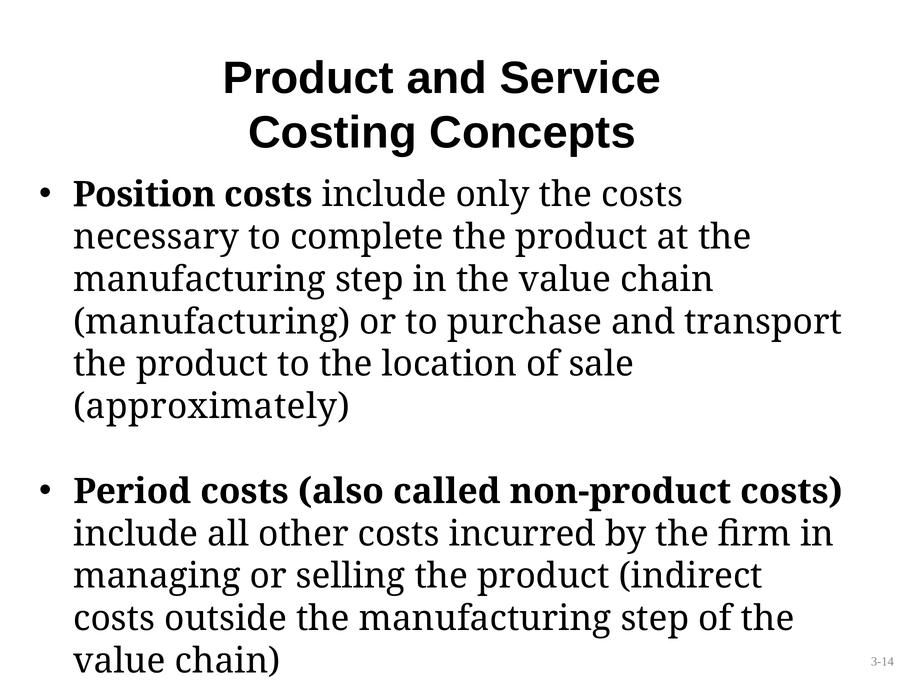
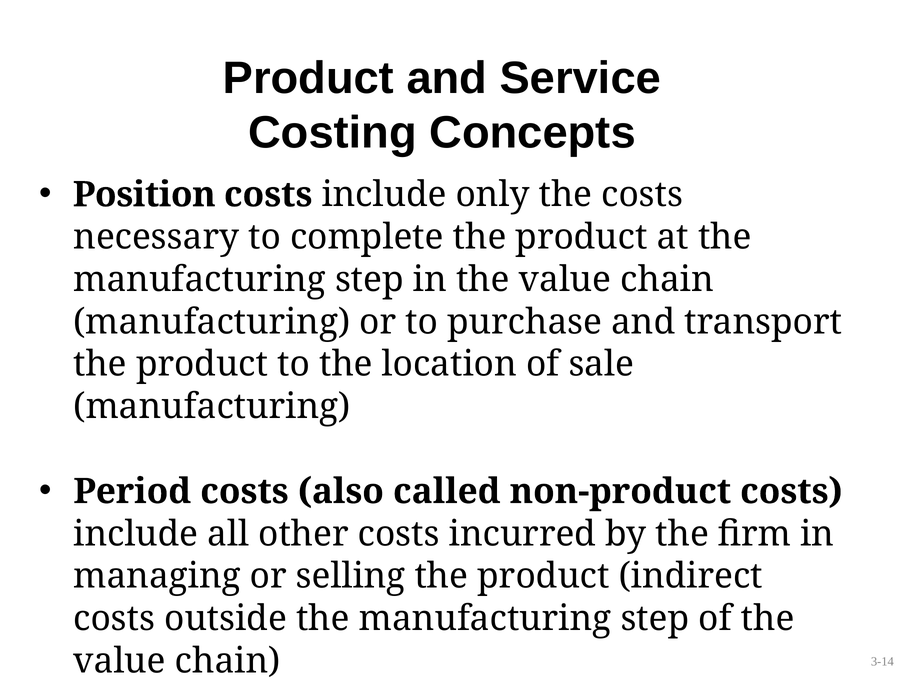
approximately: approximately -> manufacturing (212, 406)
